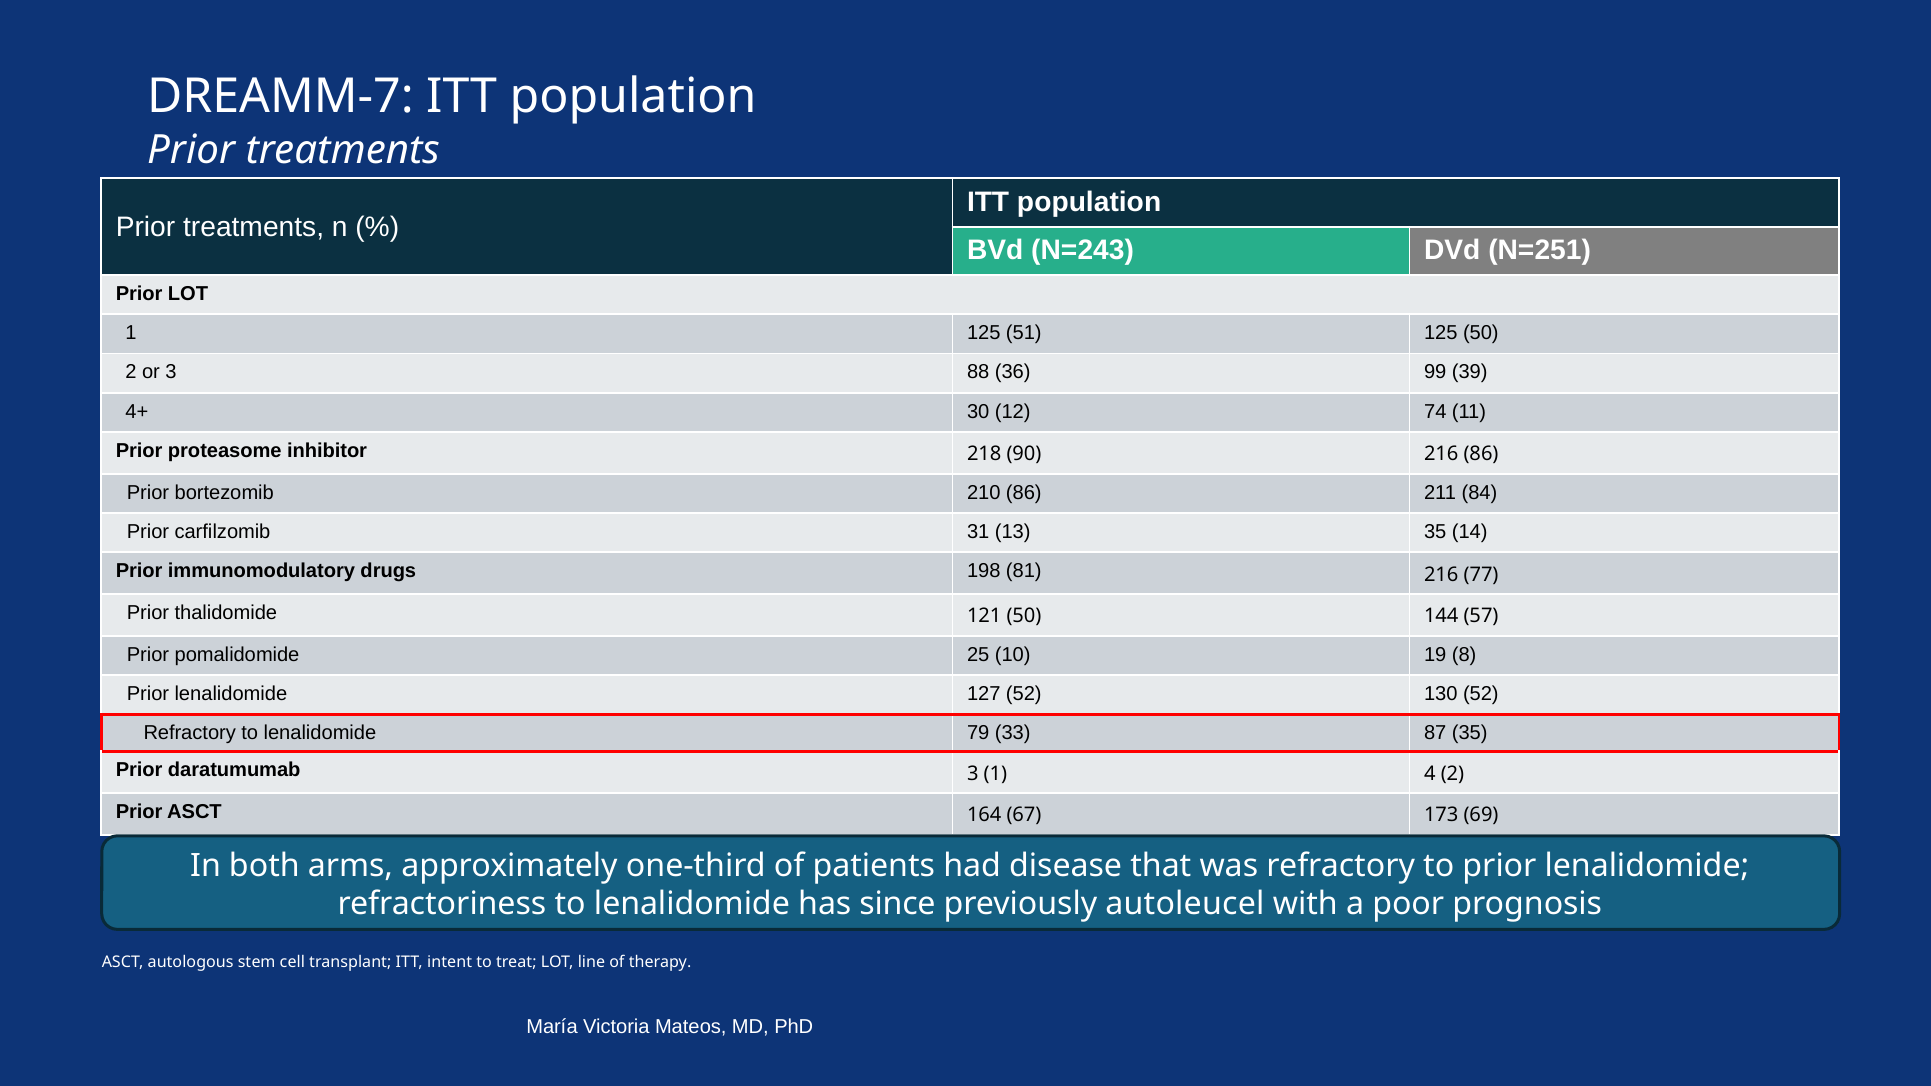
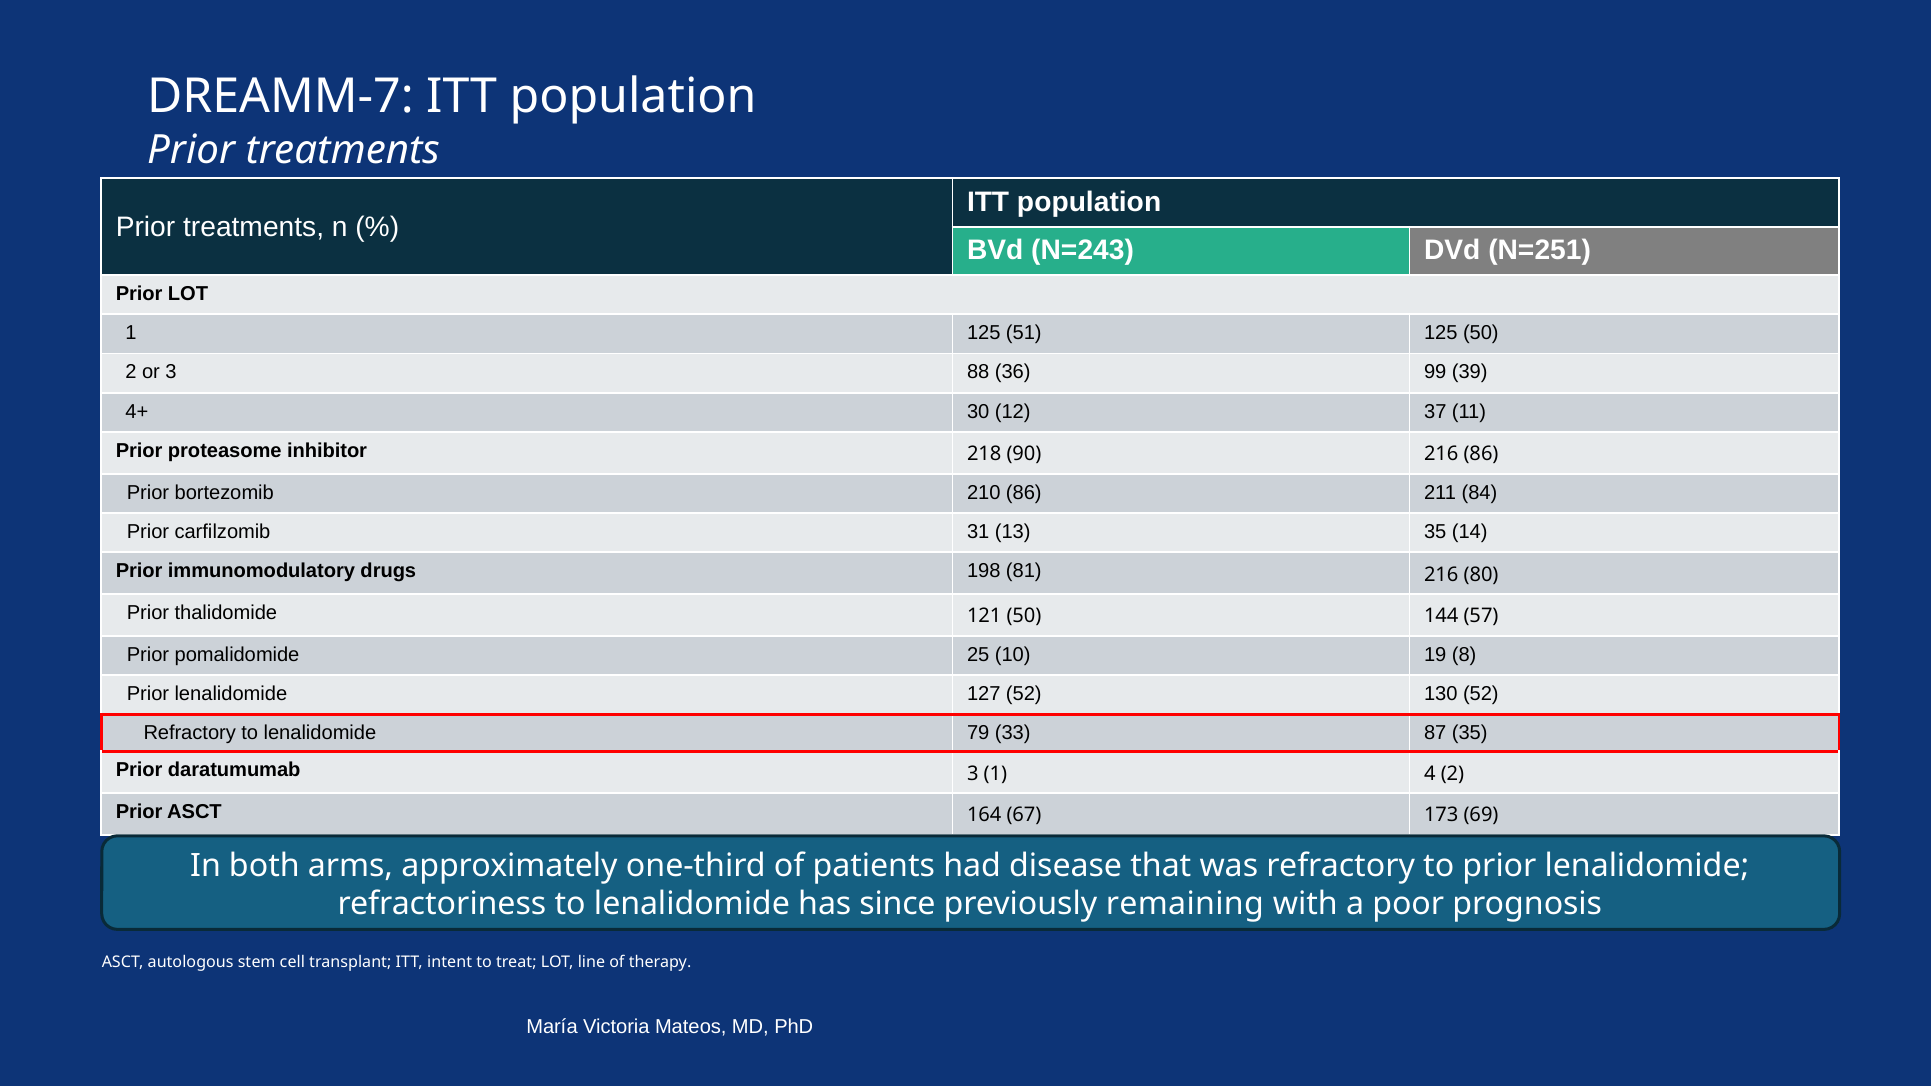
74: 74 -> 37 (1435, 412)
77: 77 -> 80 (1481, 574)
autoleucel: autoleucel -> remaining (1185, 904)
